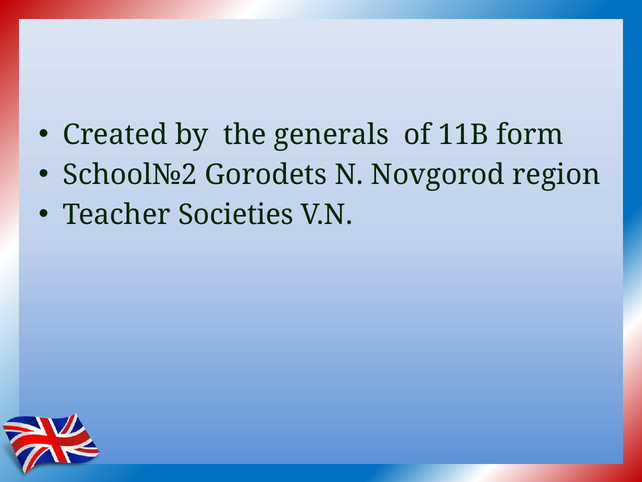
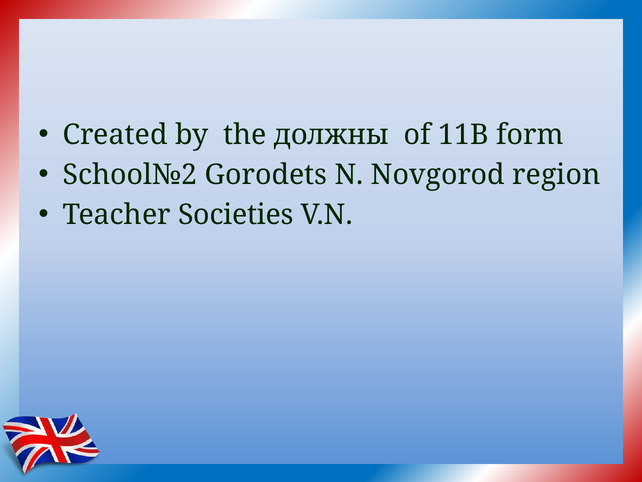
generals: generals -> должны (332, 135)
